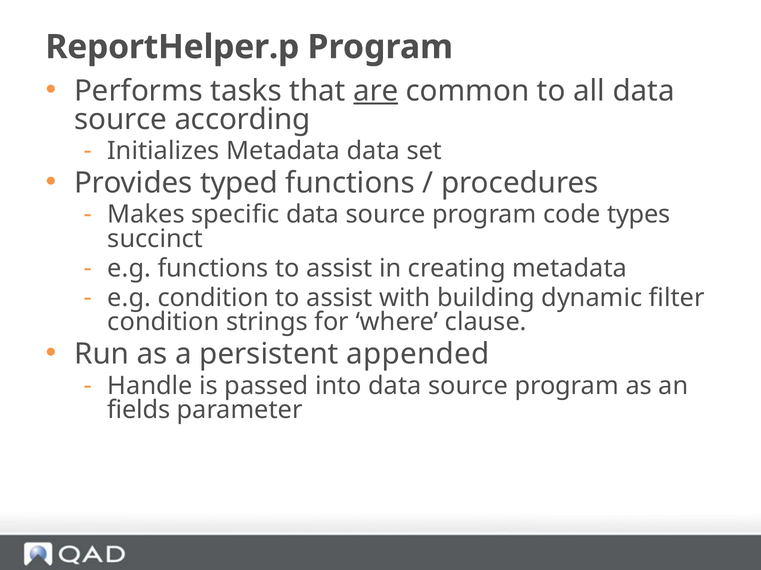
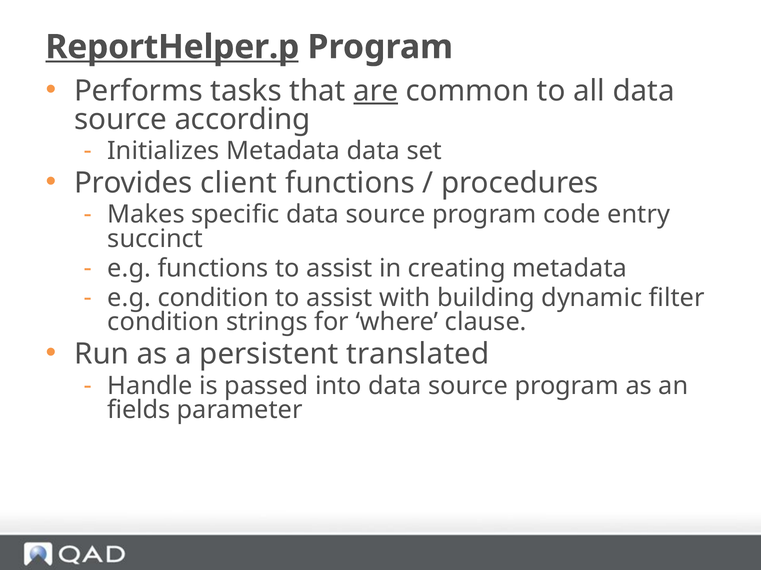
ReportHelper.p underline: none -> present (172, 47)
typed: typed -> client (239, 183)
types: types -> entry (639, 215)
appended: appended -> translated (418, 355)
